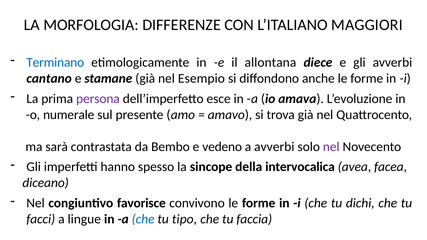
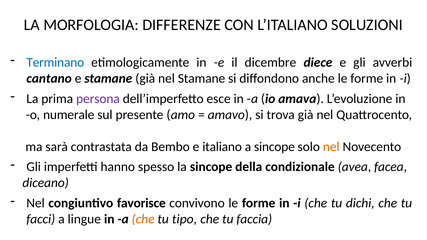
MAGGIORI: MAGGIORI -> SOLUZIONI (367, 25)
allontana: allontana -> dicembre (270, 62)
nel Esempio: Esempio -> Stamane (202, 78)
vedeno: vedeno -> italiano (222, 147)
a avverbi: avverbi -> sincope (274, 147)
nel colour: purple -> orange (331, 147)
intervocalica: intervocalica -> condizionale (300, 167)
che colour: blue -> orange (143, 219)
